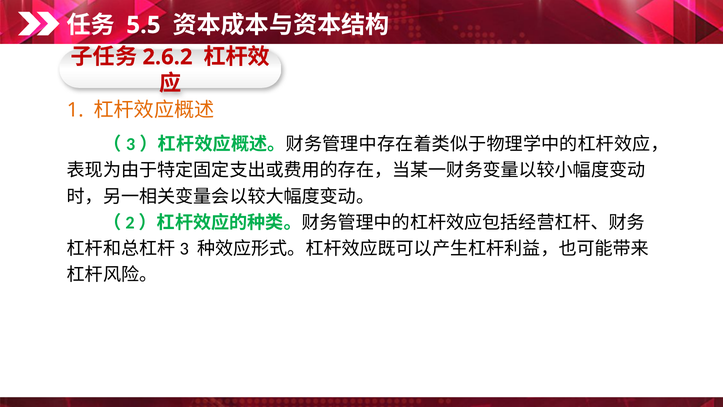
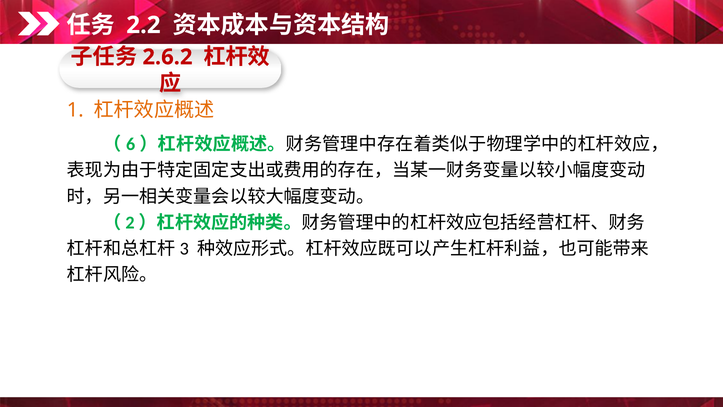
5.5: 5.5 -> 2.2 (143, 25)
3: 3 -> 6 (131, 144)
